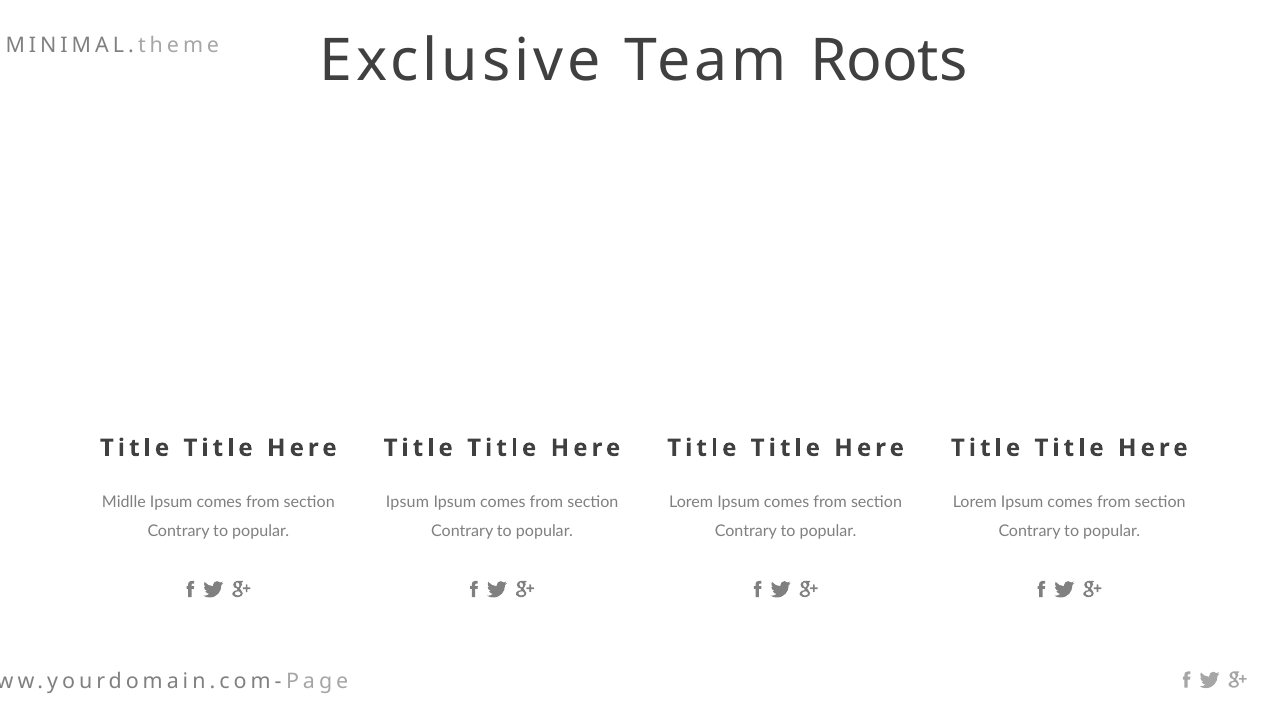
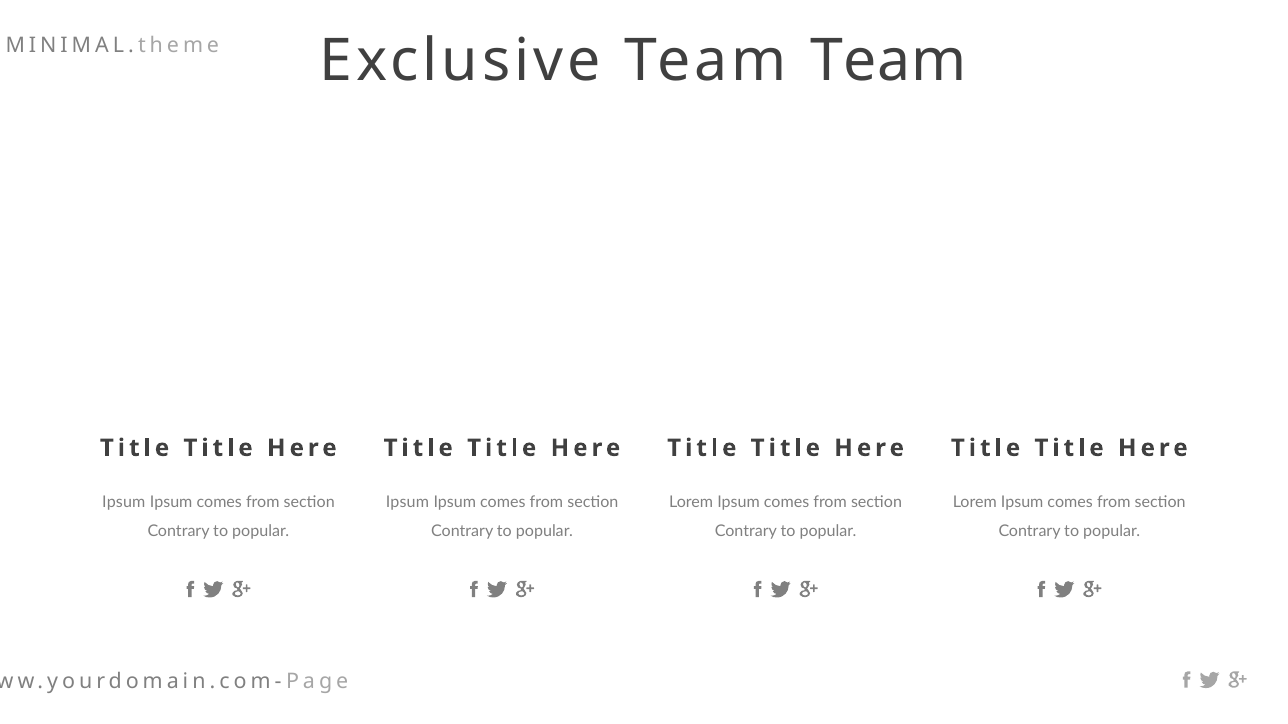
Team Roots: Roots -> Team (888, 61)
Midlle: Midlle -> Ipsum (124, 503)
